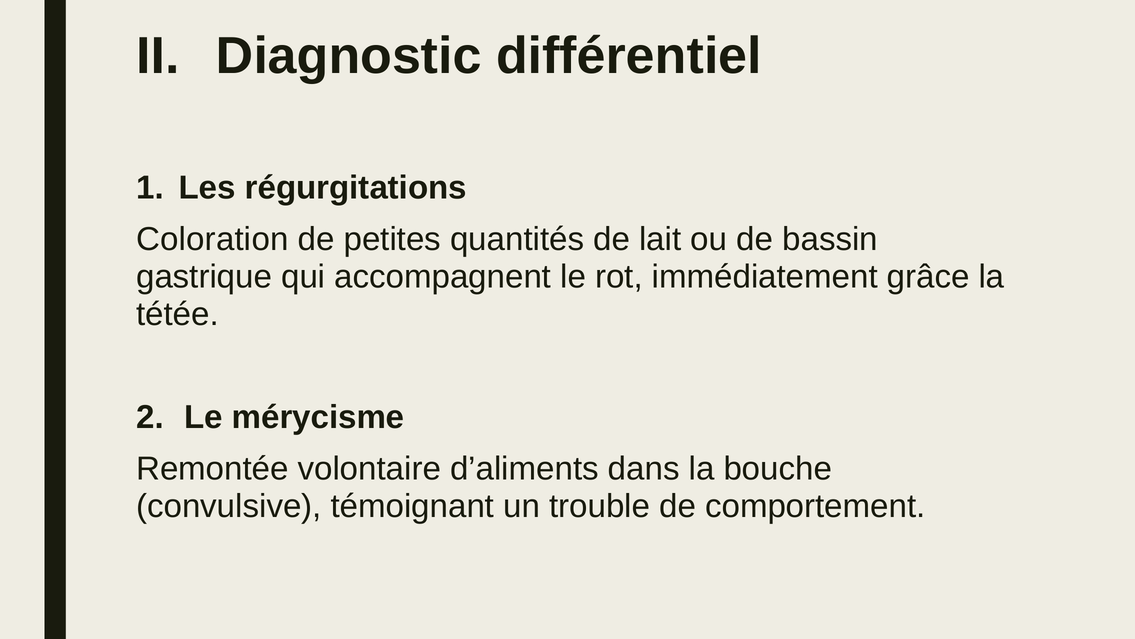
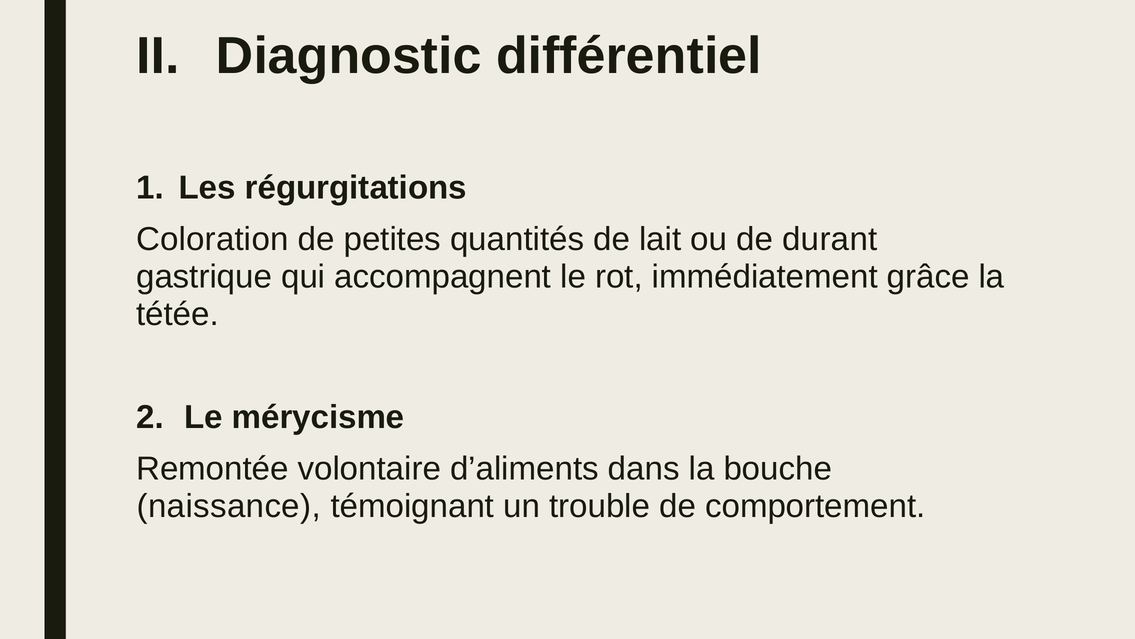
bassin: bassin -> durant (830, 239)
convulsive: convulsive -> naissance (229, 506)
